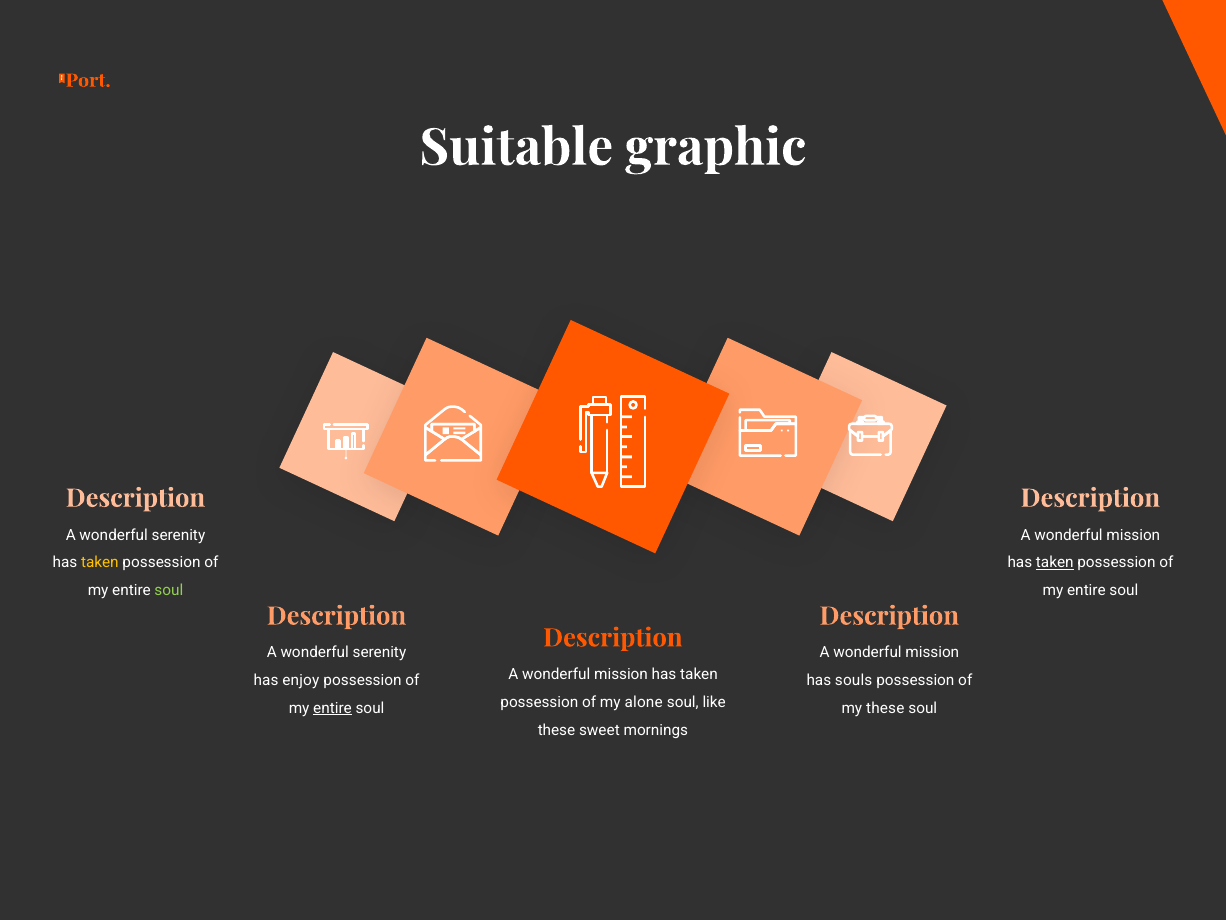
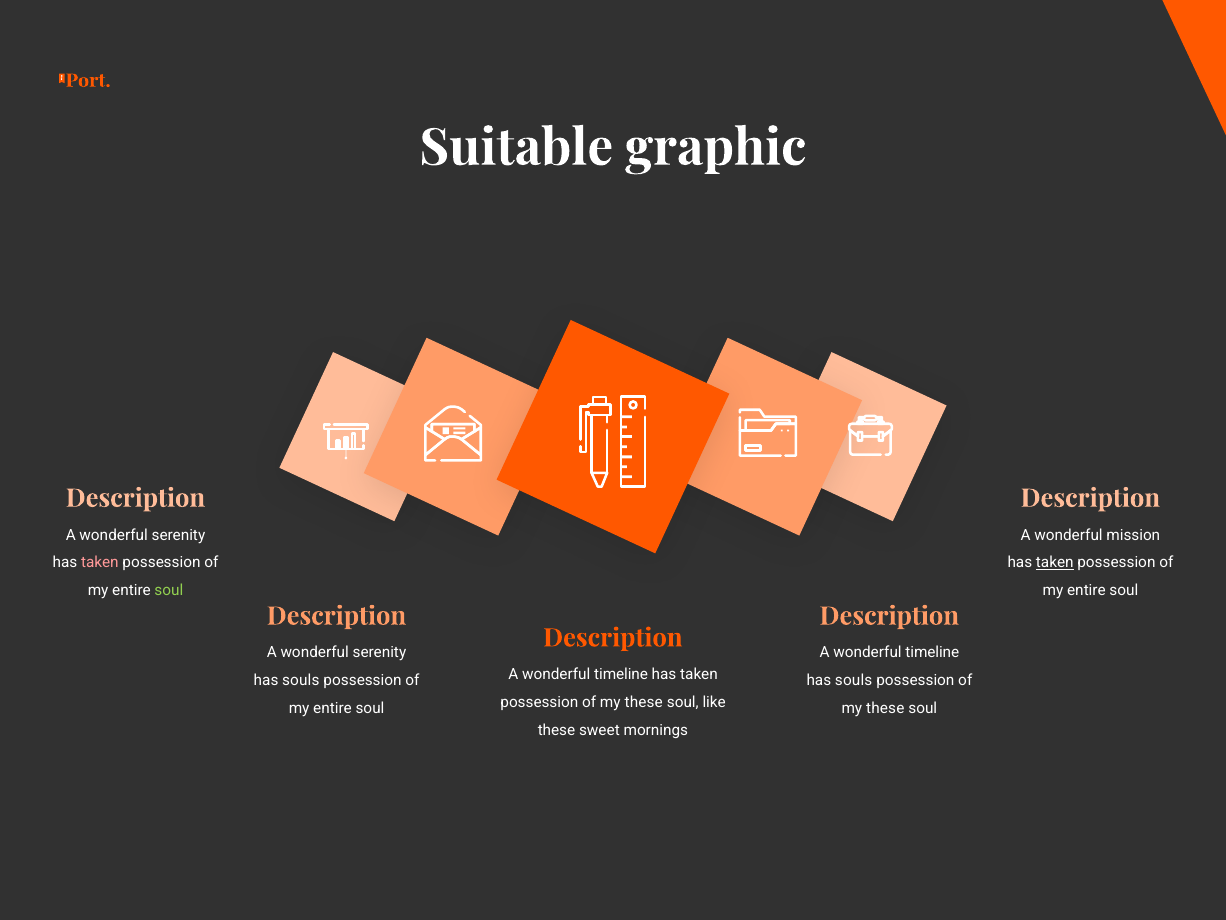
taken colour: yellow -> pink (100, 562)
mission: mission -> timeline (932, 653)
mission: mission -> timeline (621, 674)
enjoy: enjoy -> souls (301, 680)
alone: alone -> these (644, 702)
entire underline: present -> none (333, 708)
